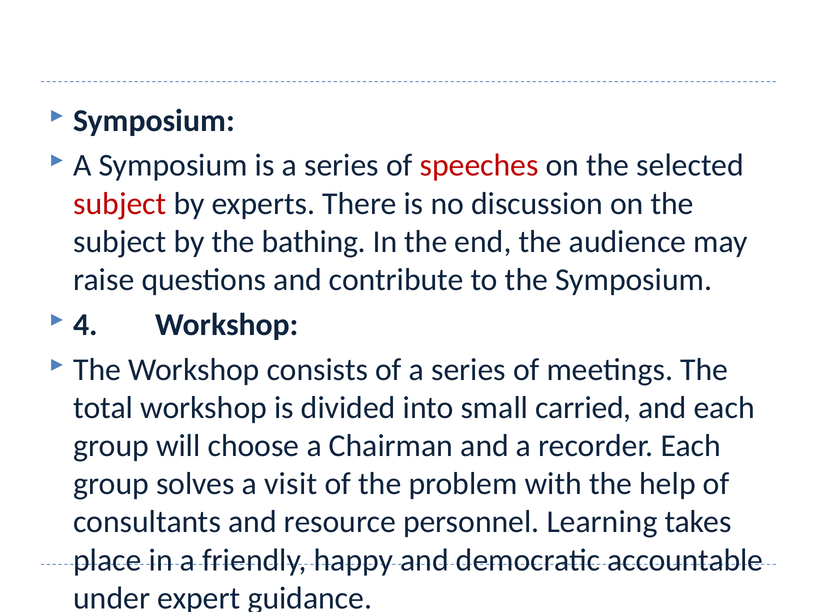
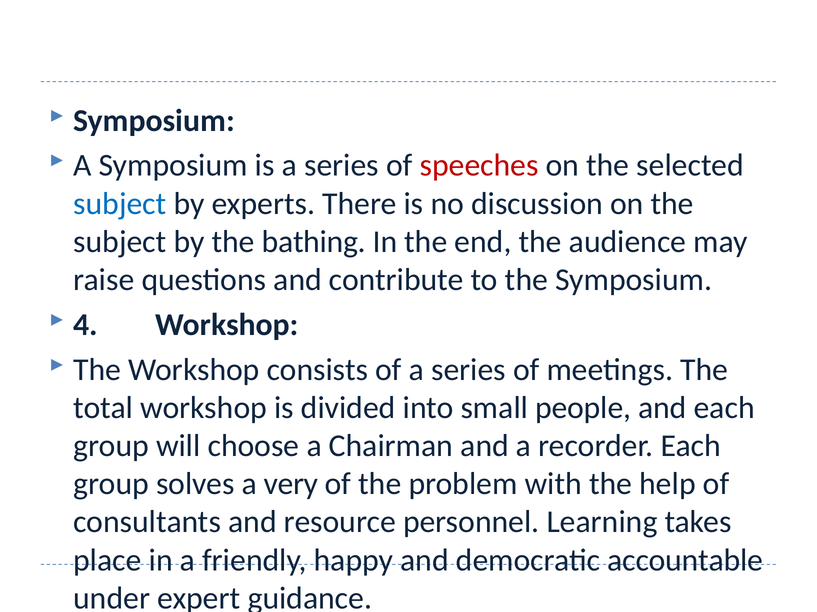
subject colour: red -> blue (120, 204)
carried: carried -> people (583, 408)
visit: visit -> very (291, 484)
